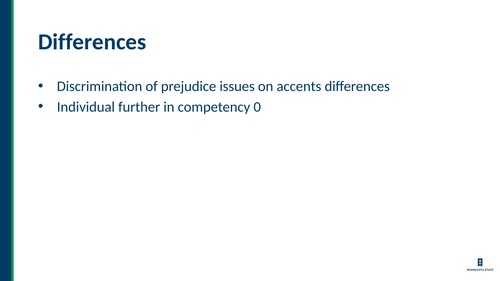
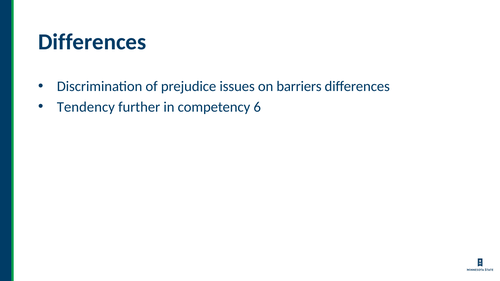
accents: accents -> barriers (299, 86)
Individual: Individual -> Tendency (86, 107)
0: 0 -> 6 (257, 107)
